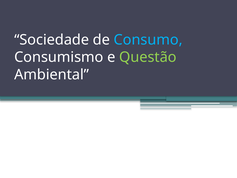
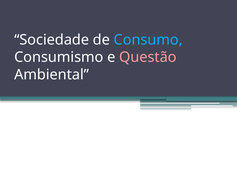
Questão colour: light green -> pink (148, 57)
